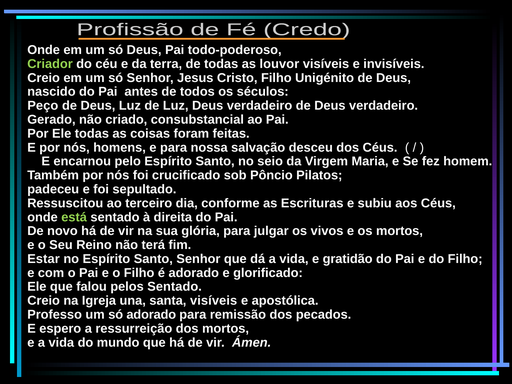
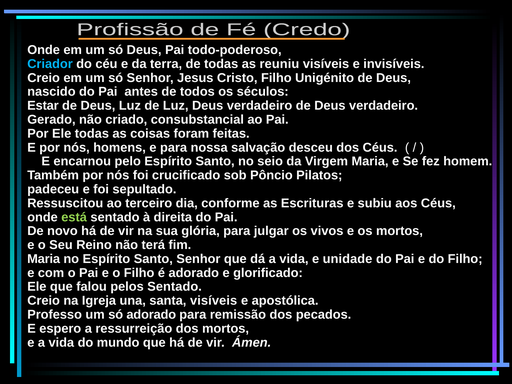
Criador colour: light green -> light blue (50, 64)
louvor: louvor -> reuniu (279, 64)
Peço: Peço -> Estar (43, 106)
Estar: Estar -> Maria (44, 259)
gratidão: gratidão -> unidade (348, 259)
